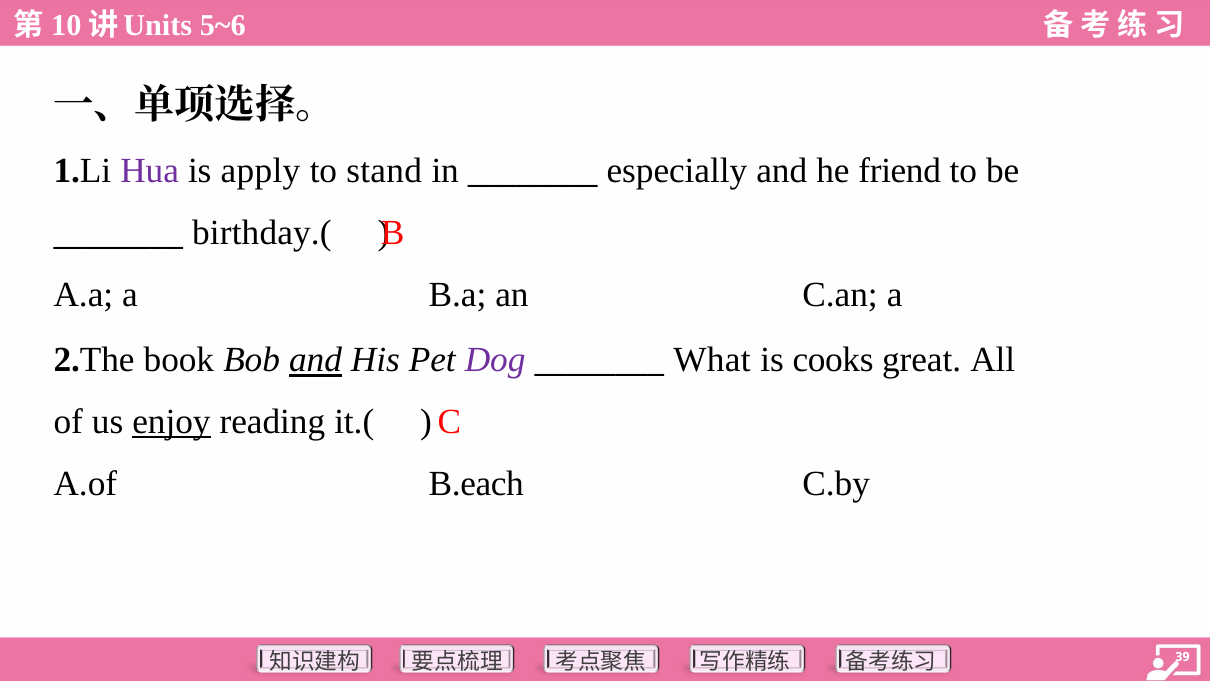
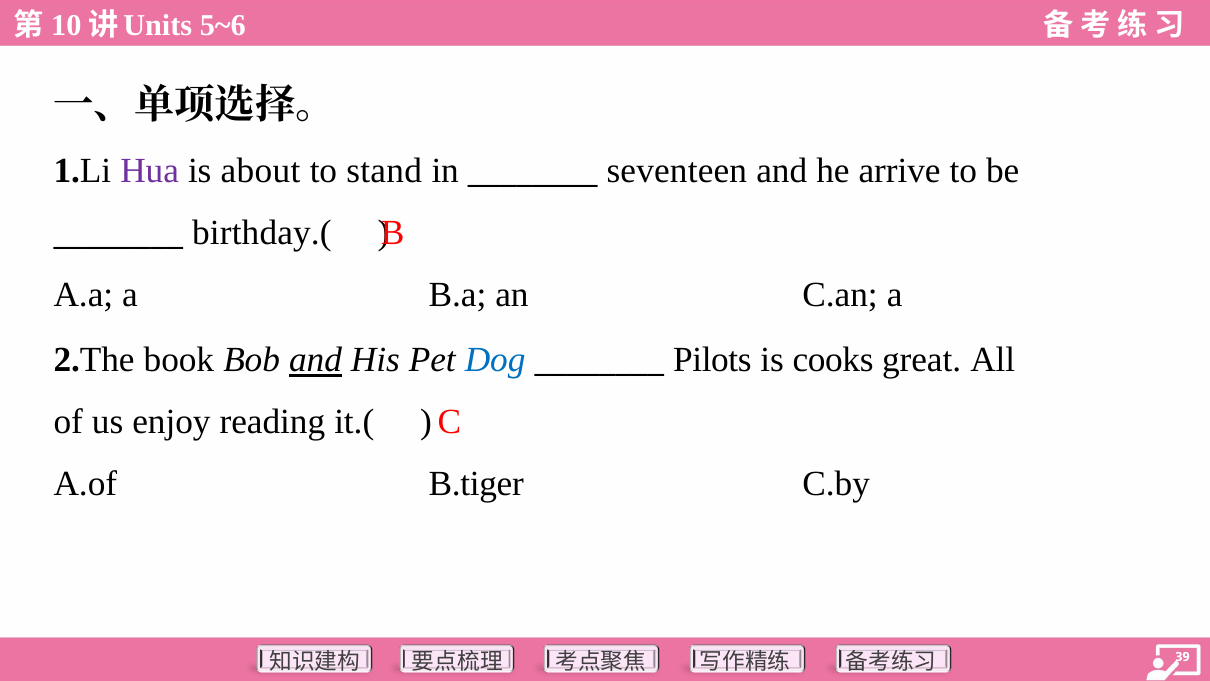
apply: apply -> about (260, 171)
especially: especially -> seventeen (677, 171)
friend: friend -> arrive (900, 171)
Dog colour: purple -> blue (495, 360)
What: What -> Pilots (712, 360)
enjoy underline: present -> none (171, 422)
B.each: B.each -> B.tiger (476, 484)
